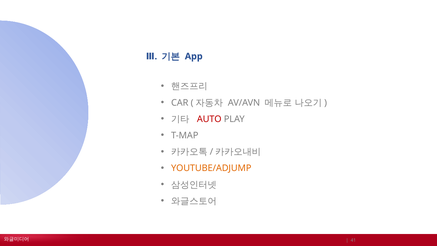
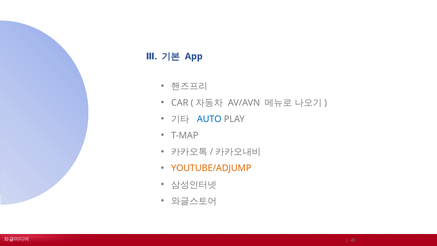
AUTO colour: red -> blue (209, 119)
